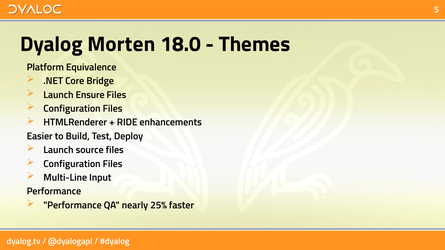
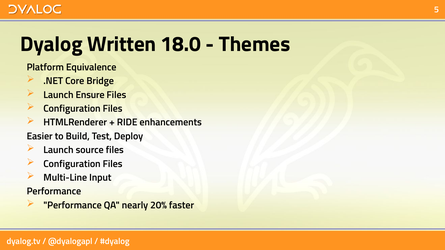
Morten: Morten -> Written (122, 44)
25%: 25% -> 20% (159, 205)
